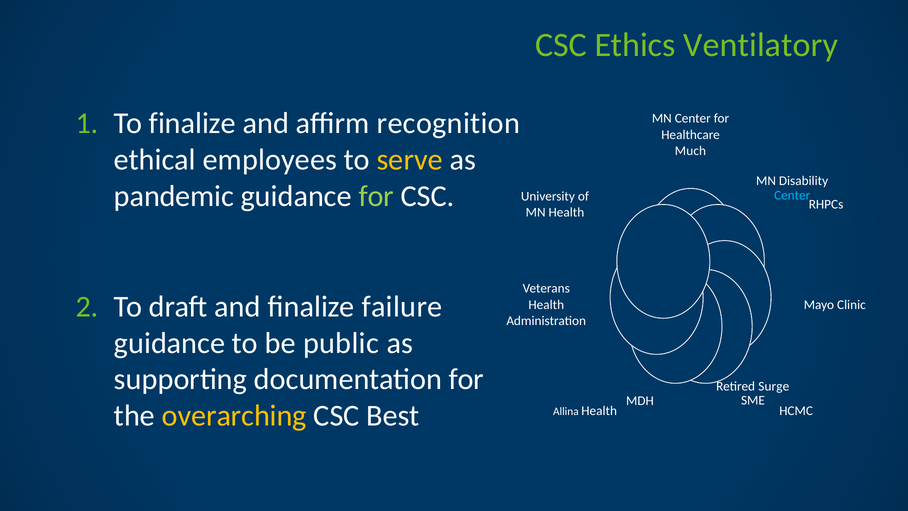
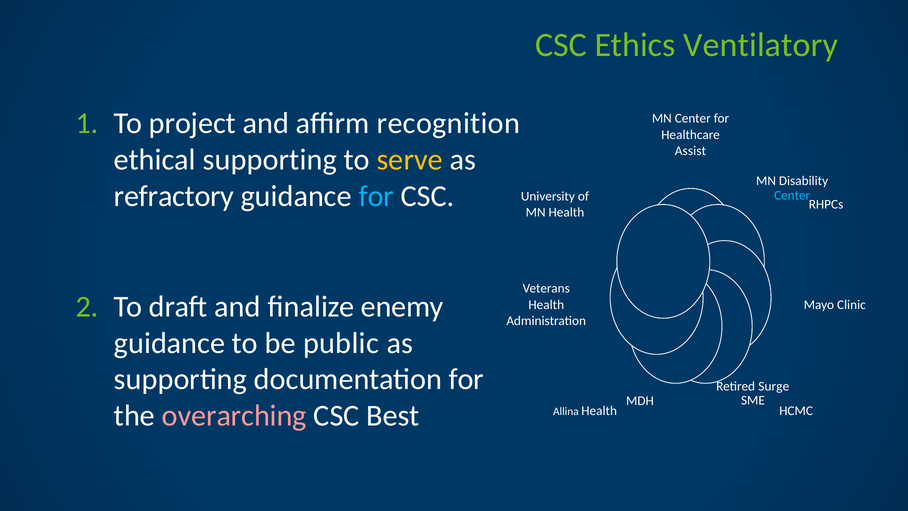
To finalize: finalize -> project (192, 123)
Much: Much -> Assist (690, 151)
ethical employees: employees -> supporting (270, 160)
pandemic: pandemic -> refractory (174, 196)
for colour: light green -> light blue (376, 196)
failure: failure -> enemy (402, 307)
overarching colour: yellow -> pink (234, 416)
